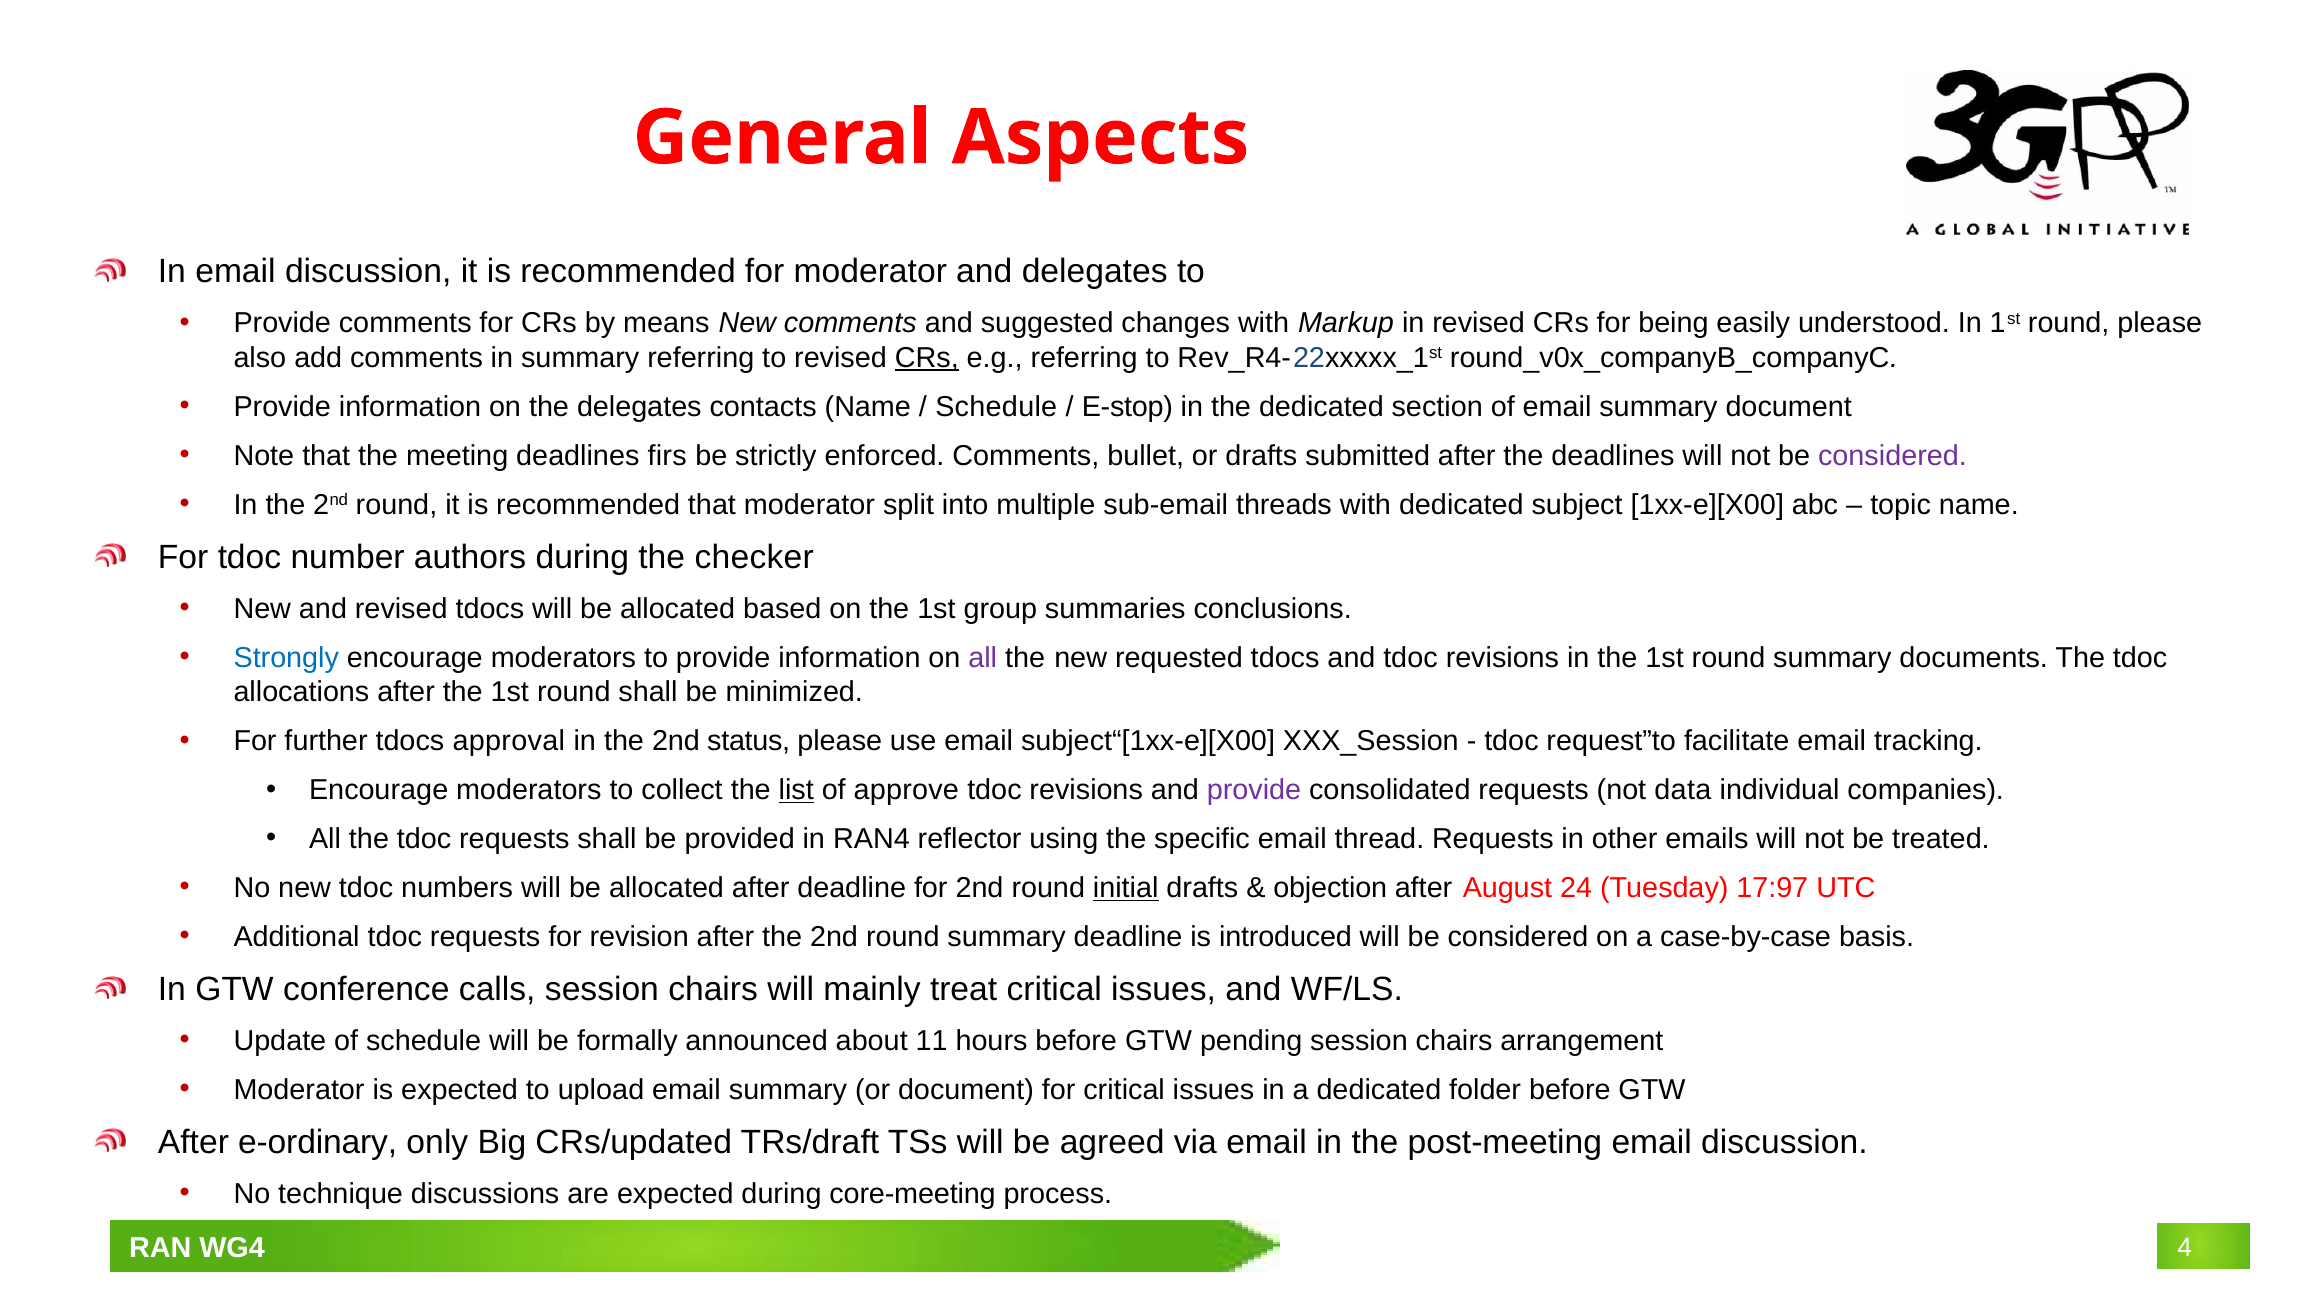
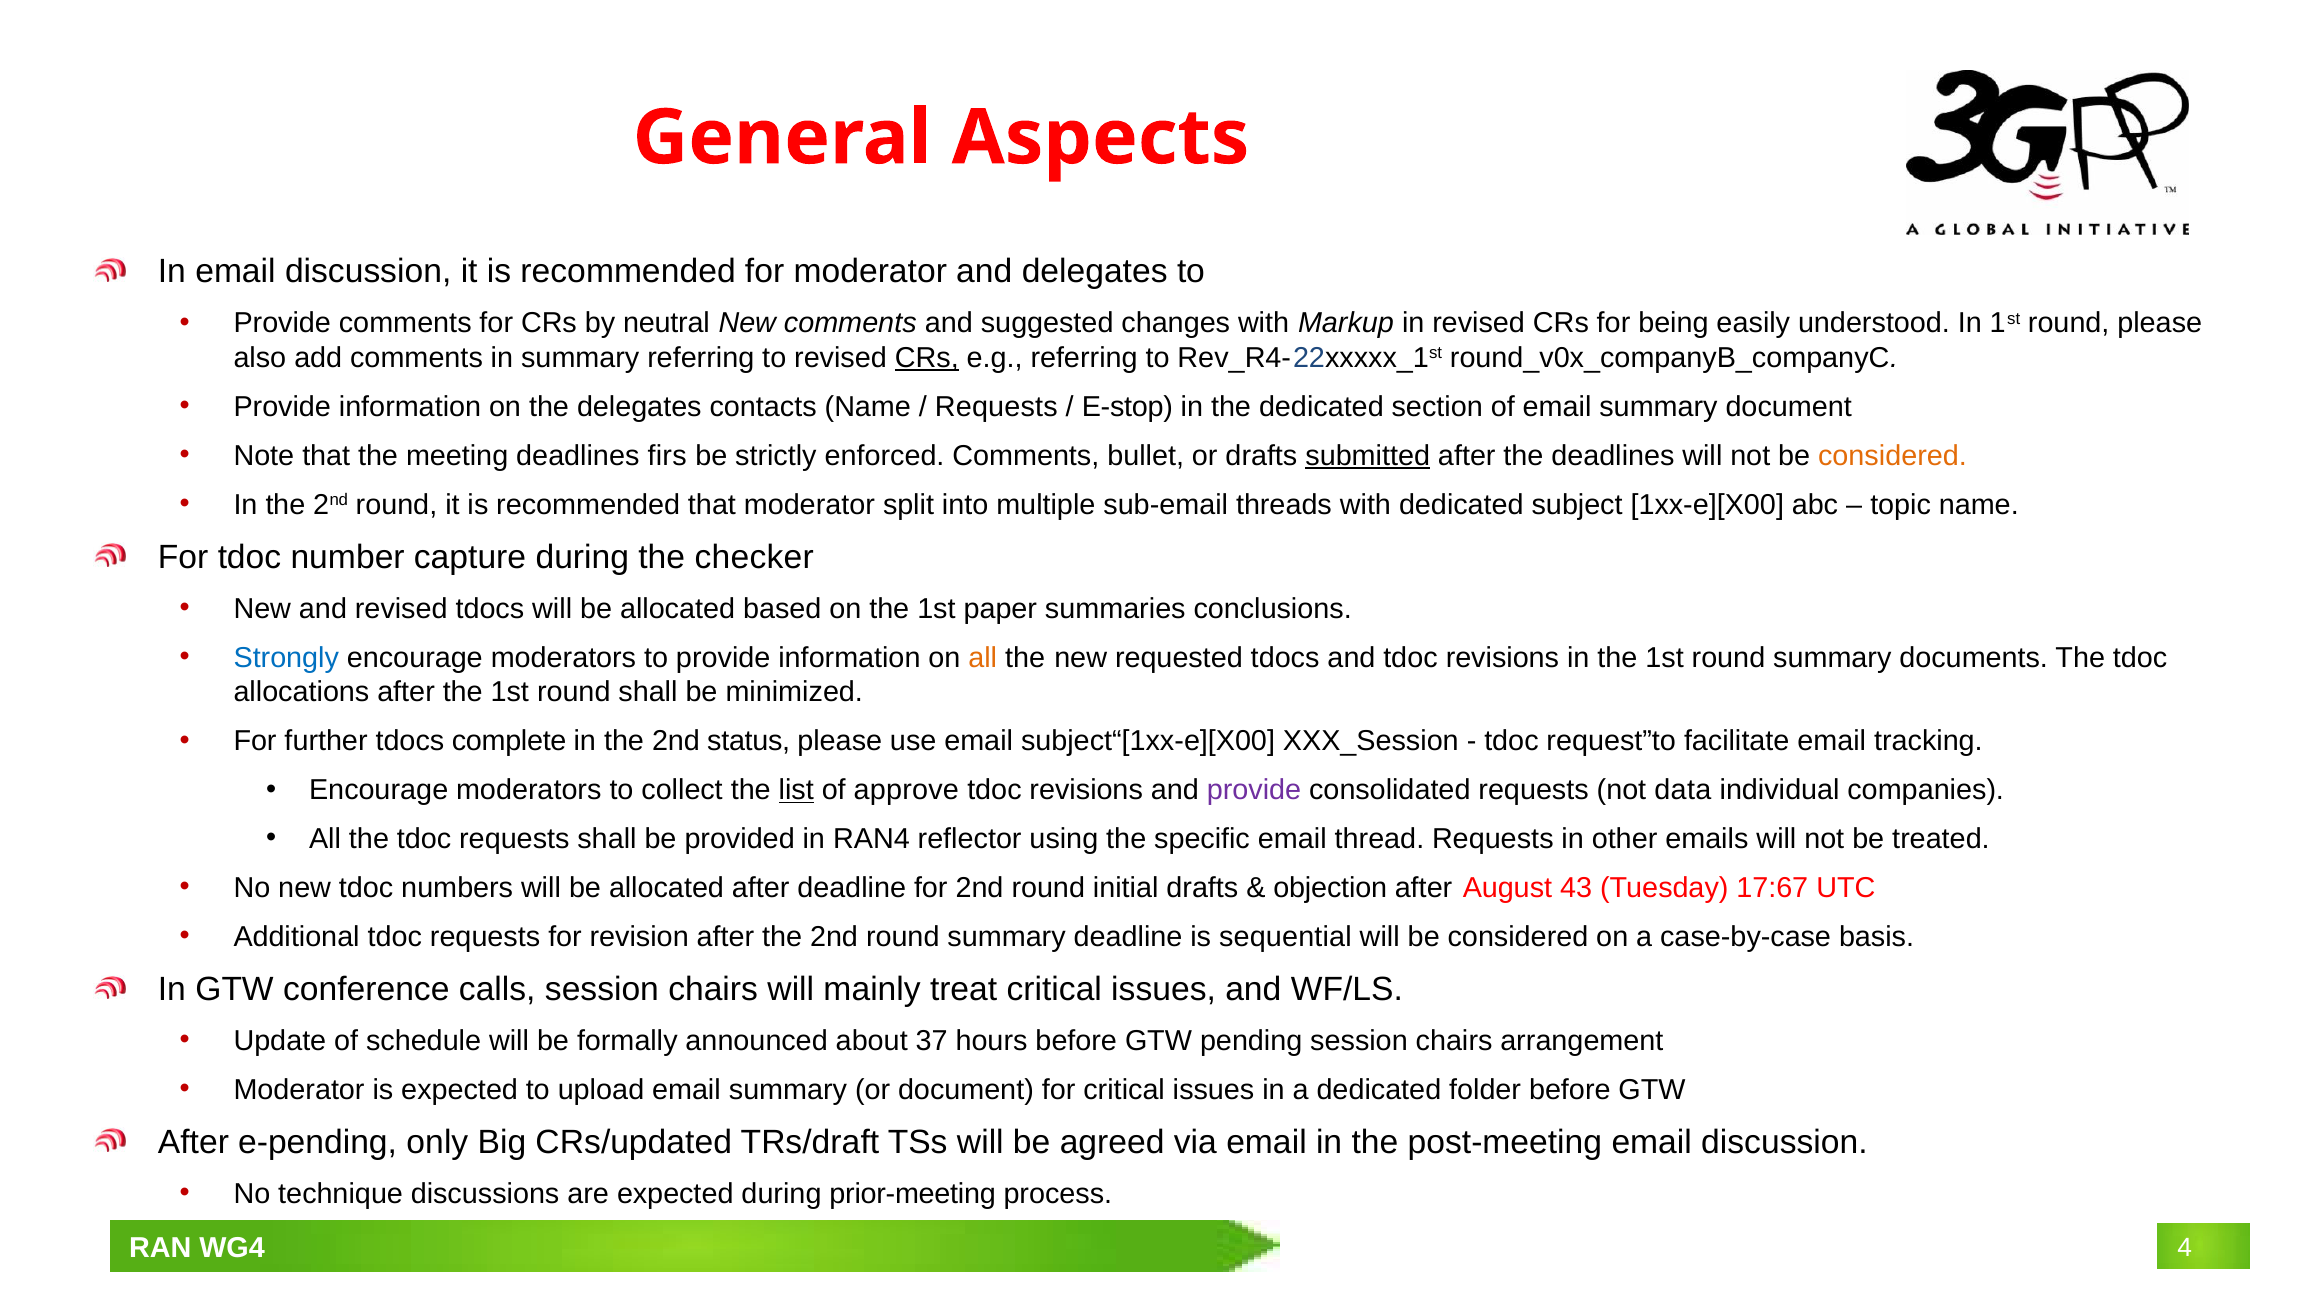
means: means -> neutral (666, 323)
Schedule: Schedule -> Requests (996, 407)
submitted underline: none -> present (1368, 456)
considered colour: purple -> orange (1892, 456)
authors: authors -> capture (470, 557)
group: group -> paper (1000, 609)
all colour: purple -> orange (983, 658)
approval: approval -> complete (509, 741)
initial underline: present -> none (1126, 888)
24: 24 -> 43 (1576, 888)
17:97: 17:97 -> 17:67 (1772, 888)
introduced: introduced -> sequential (1285, 937)
11: 11 -> 37 (932, 1041)
e-ordinary: e-ordinary -> e-pending (318, 1142)
core-meeting: core-meeting -> prior-meeting (913, 1193)
